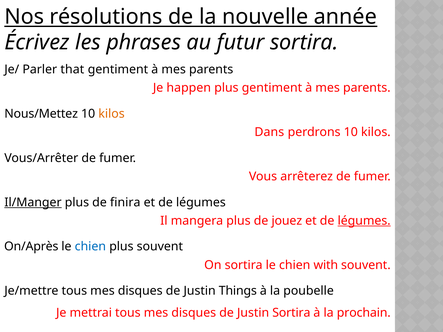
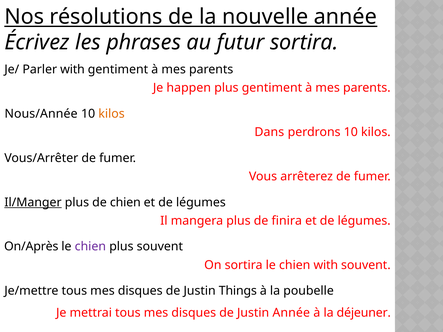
Parler that: that -> with (72, 70)
Nous/Mettez: Nous/Mettez -> Nous/Année (41, 114)
de finira: finira -> chien (125, 202)
jouez: jouez -> finira (287, 221)
légumes underline: present -> none (364, 221)
chien colour: blue -> purple (90, 247)
Justin Sortira: Sortira -> Année (291, 313)
prochain: prochain -> déjeuner (364, 313)
